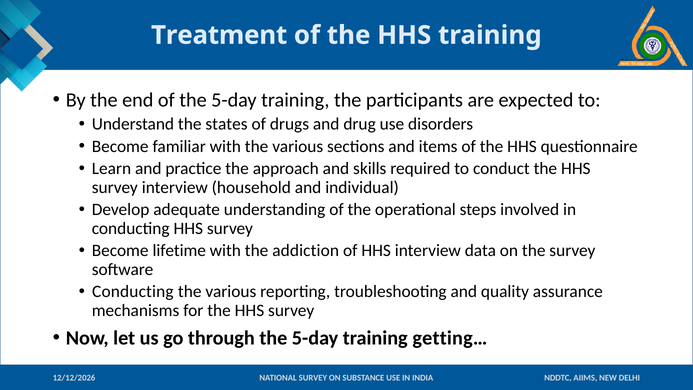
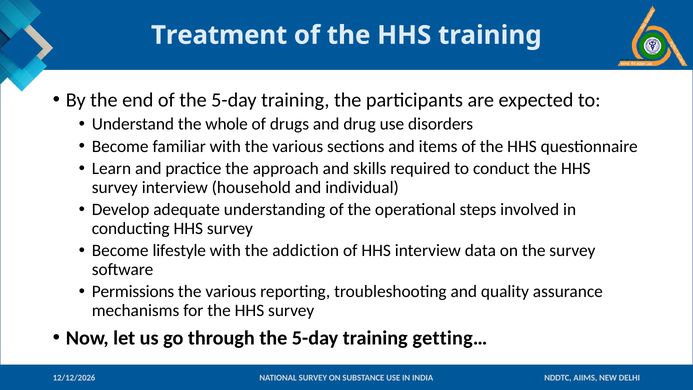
states: states -> whole (227, 124)
lifetime: lifetime -> lifestyle (179, 251)
Conducting: Conducting -> Permissions (133, 292)
